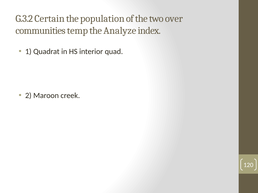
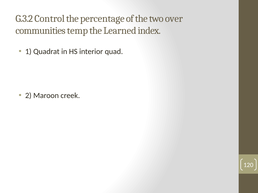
Certain: Certain -> Control (50, 19)
population: population -> percentage (102, 19)
Analyze: Analyze -> Learned (120, 31)
